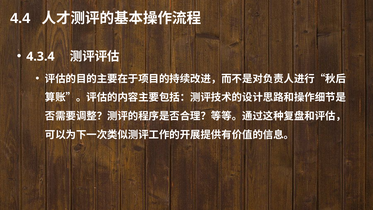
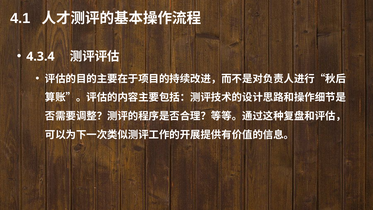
4.4: 4.4 -> 4.1 (20, 18)
